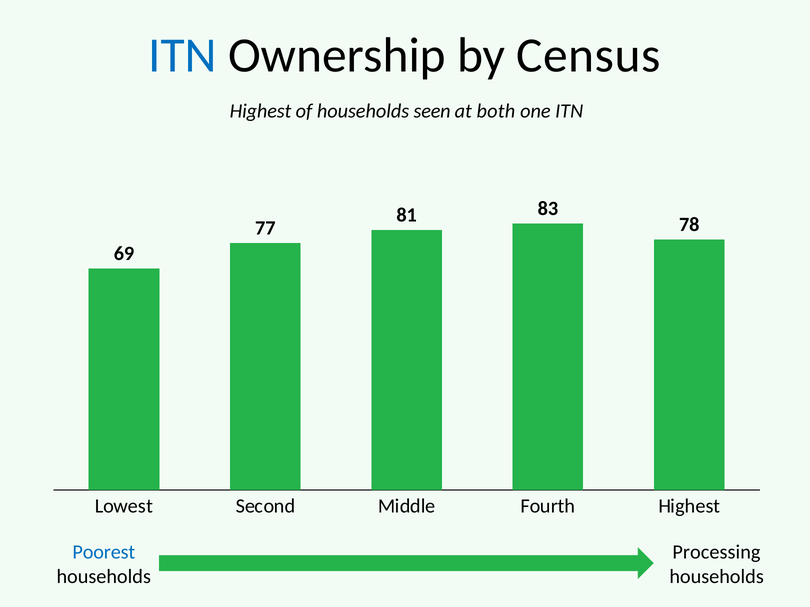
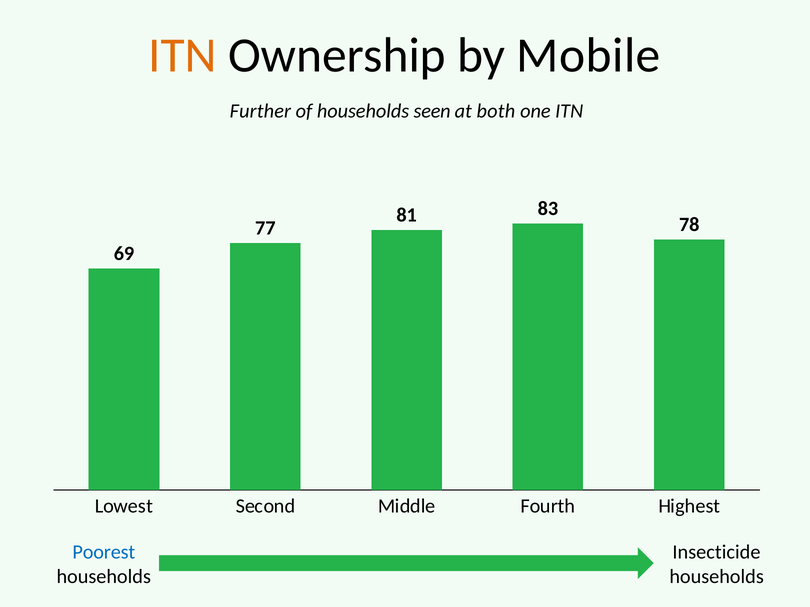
ITN colour: blue -> orange (183, 55)
Census: Census -> Mobile (588, 55)
Highest: Highest -> Further (260, 111)
Processing: Processing -> Insecticide (716, 553)
